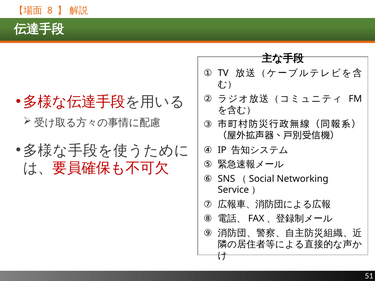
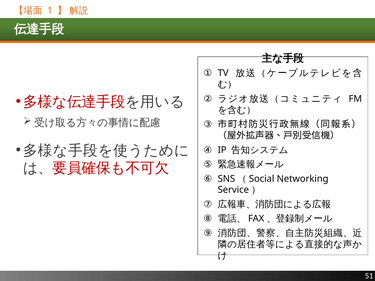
8: 8 -> 1 (50, 10)
